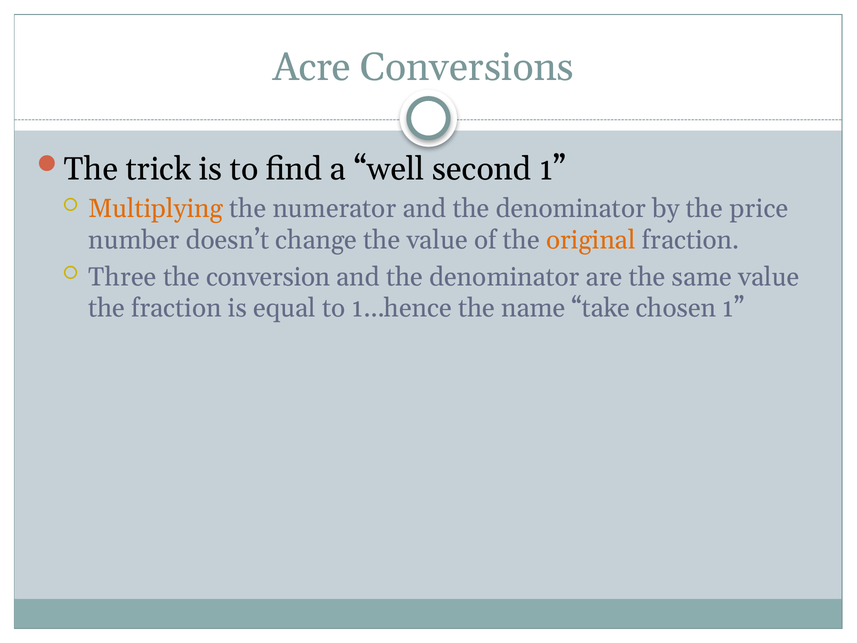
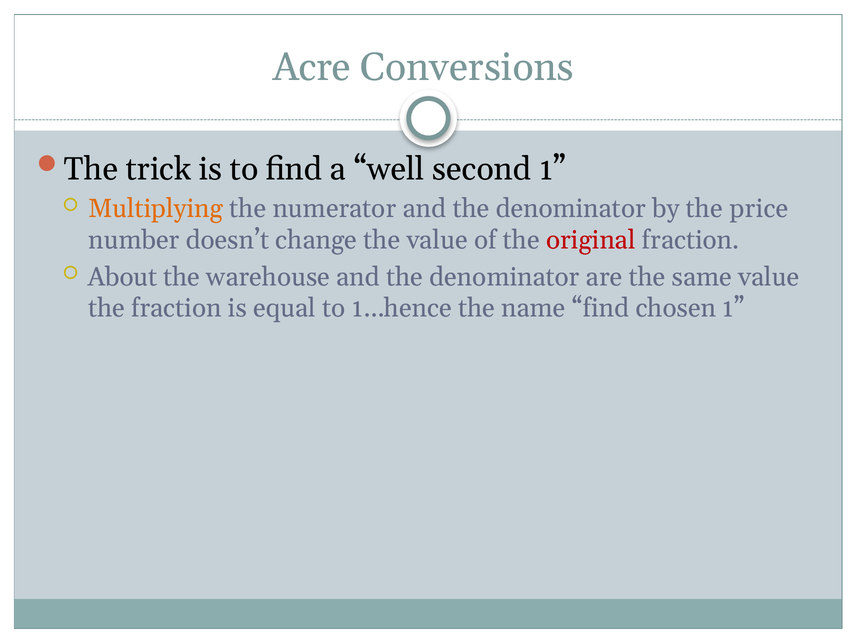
original colour: orange -> red (591, 240)
Three: Three -> About (123, 277)
conversion: conversion -> warehouse (268, 277)
name take: take -> find (601, 308)
